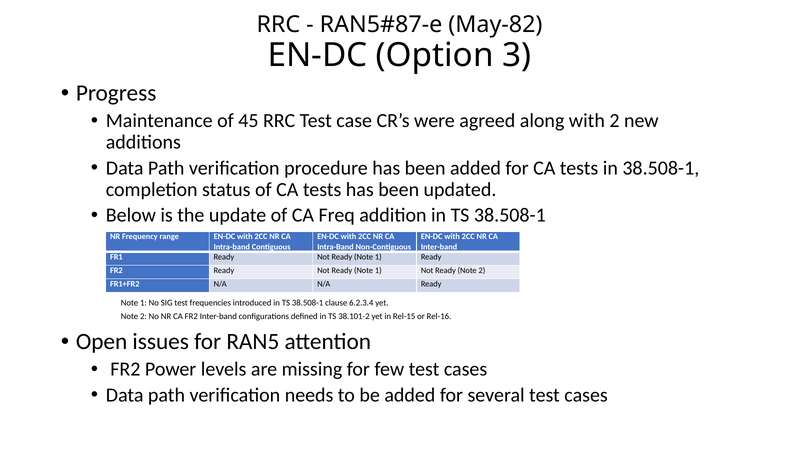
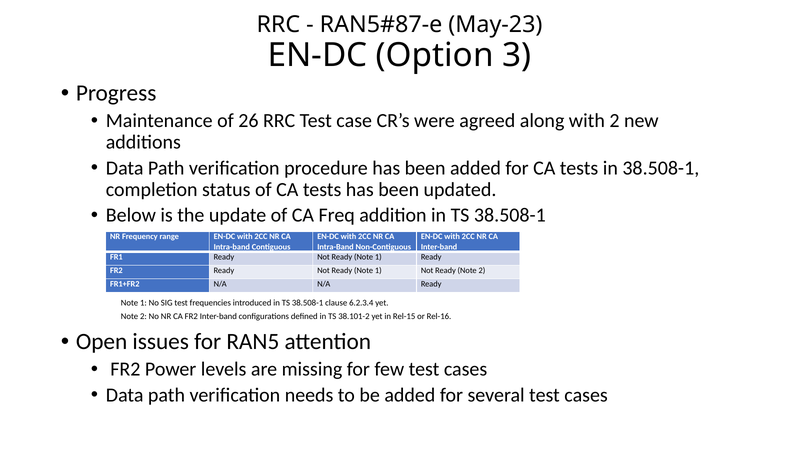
May-82: May-82 -> May-23 (495, 25)
45: 45 -> 26 (248, 121)
